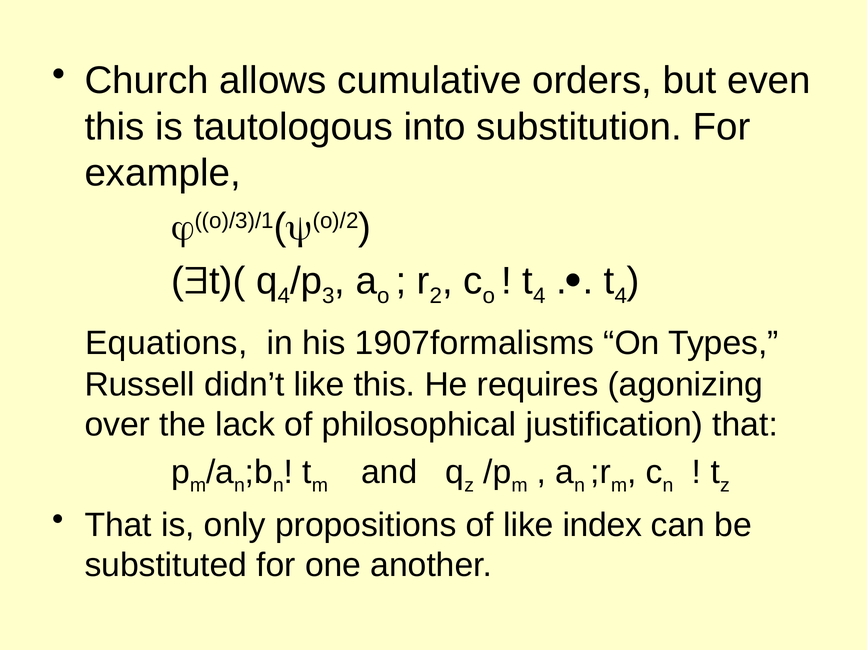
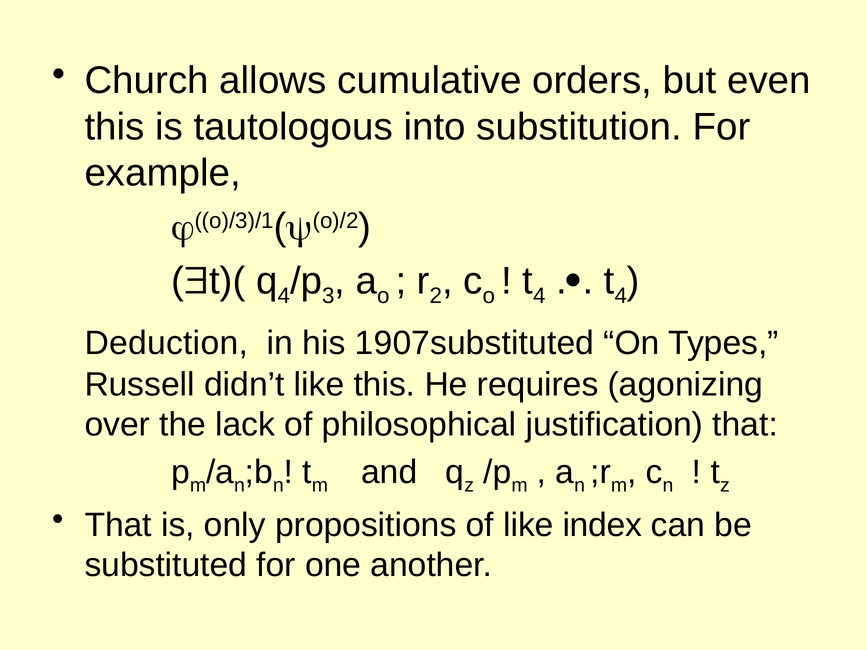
Equations: Equations -> Deduction (166, 343)
1907formalisms: 1907formalisms -> 1907substituted (474, 343)
